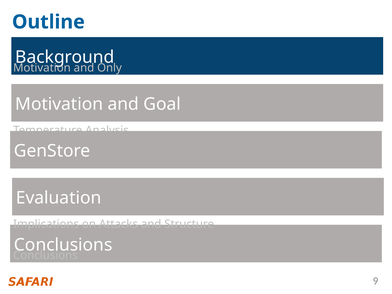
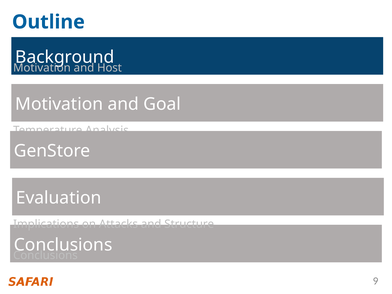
Only: Only -> Host (110, 68)
